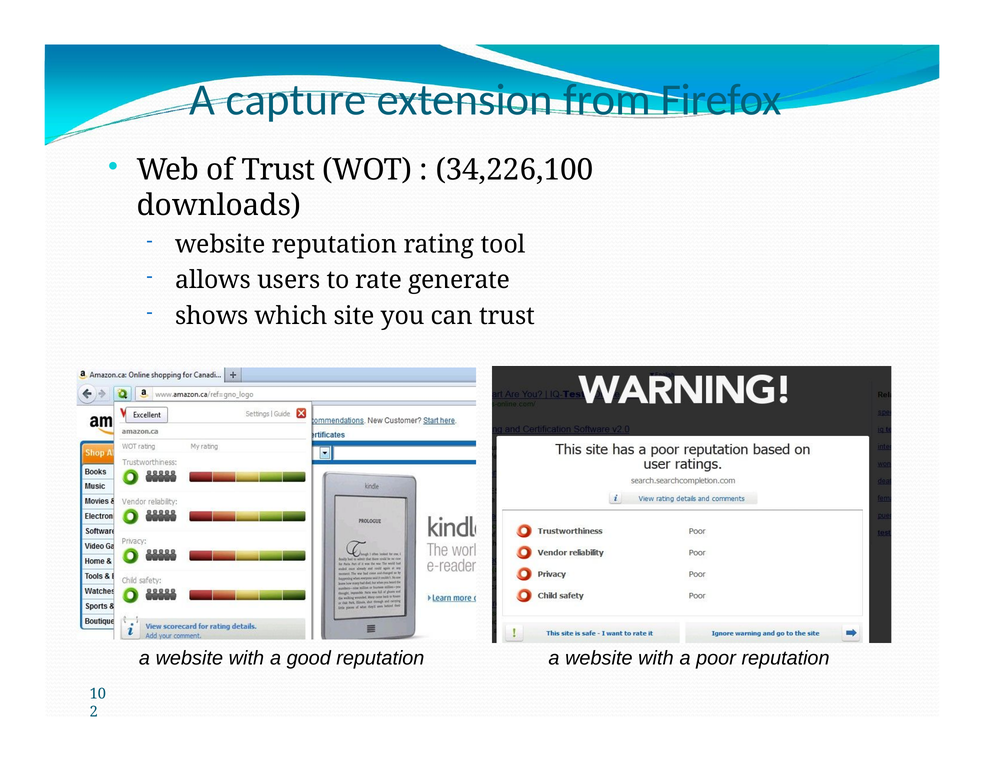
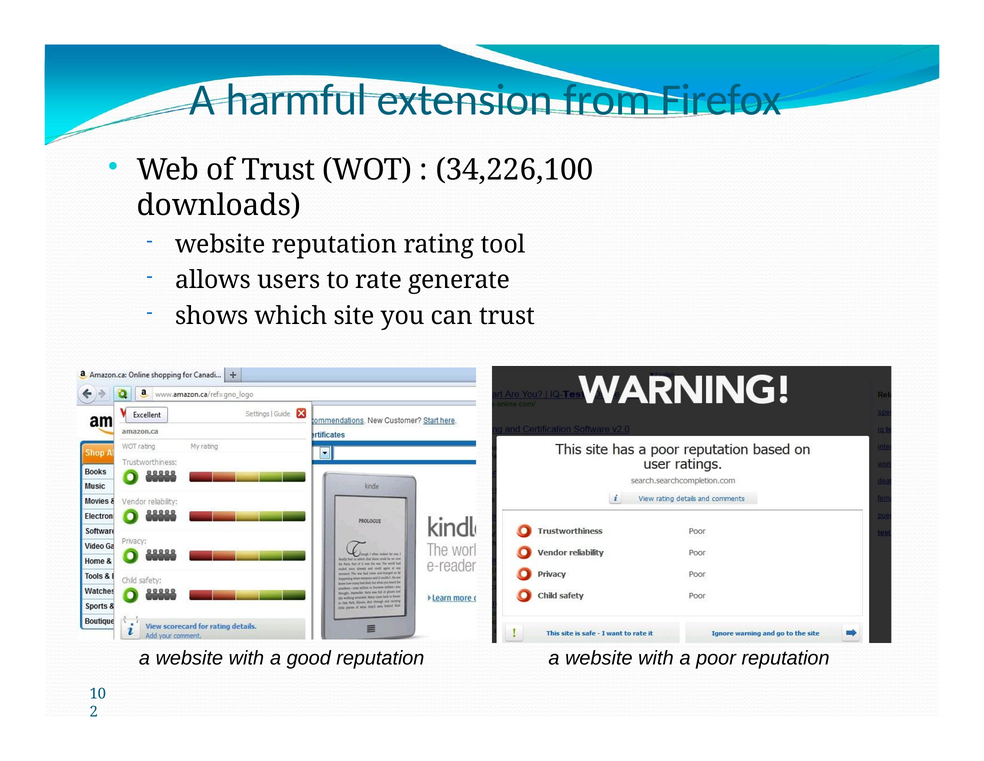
capture: capture -> harmful (296, 100)
